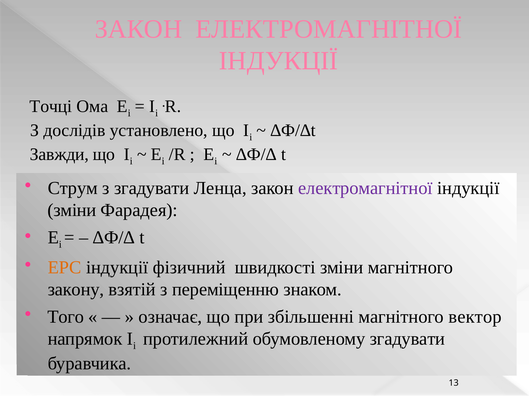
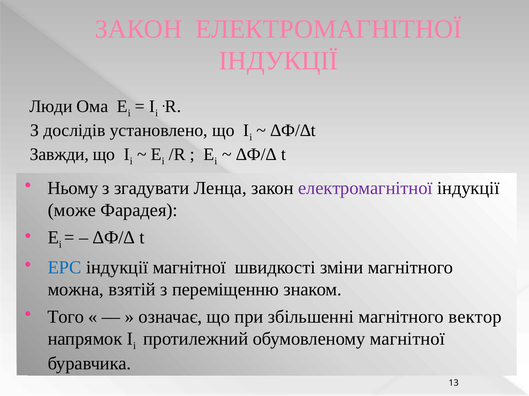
Точці: Точці -> Люди (51, 106)
Струм: Струм -> Ньому (73, 188)
зміни: зміни -> може (72, 211)
ЕРС colour: orange -> blue (65, 268)
індукції фізичний: фізичний -> магнітної (189, 268)
закону: закону -> можна (76, 290)
обумовленому згадувати: згадувати -> магнітної (407, 339)
